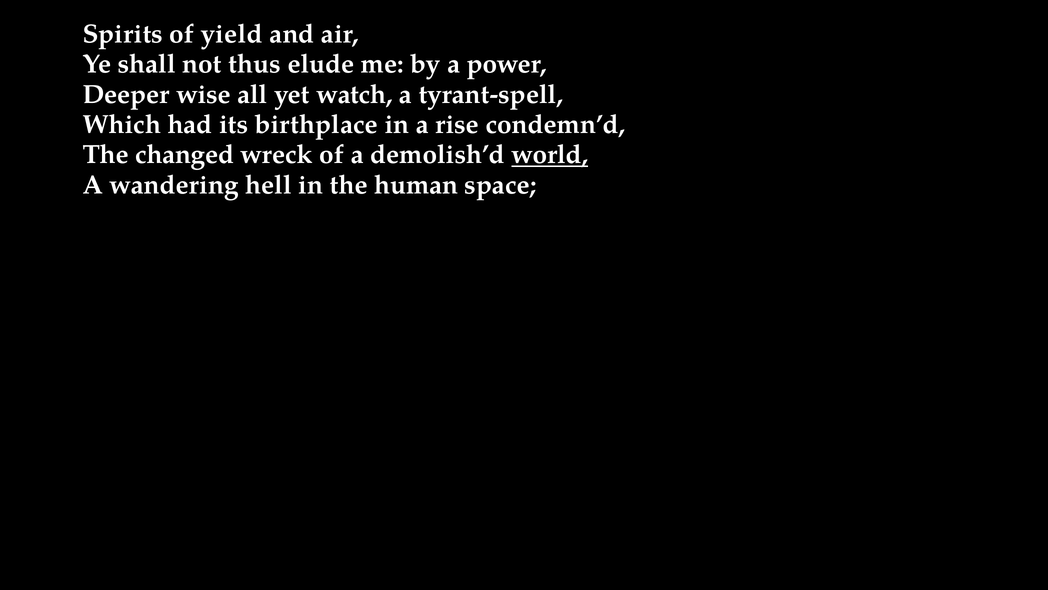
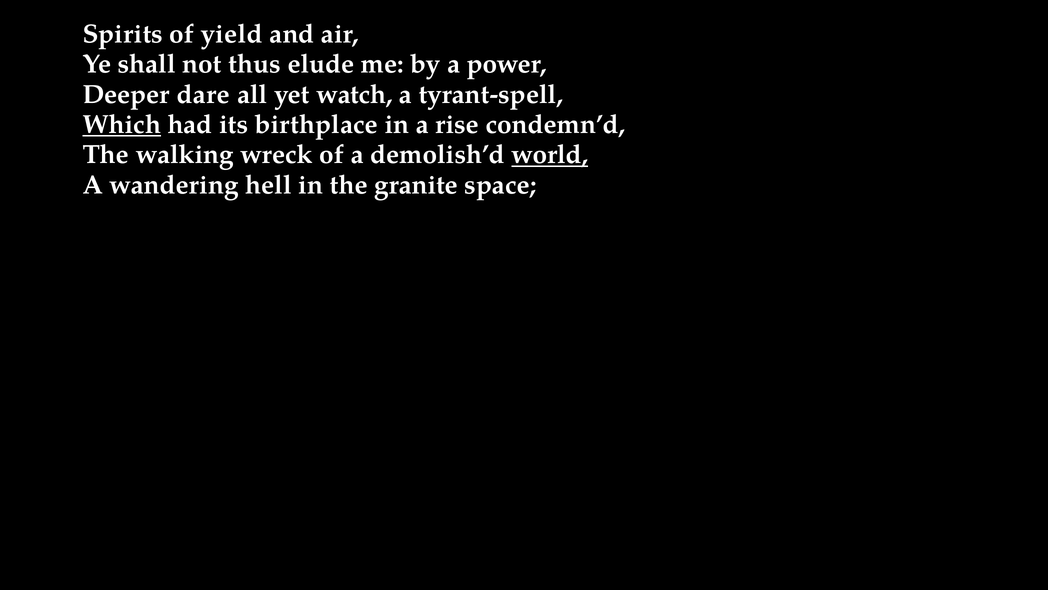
wise: wise -> dare (203, 94)
Which underline: none -> present (122, 124)
changed: changed -> walking (185, 155)
human: human -> granite (416, 185)
